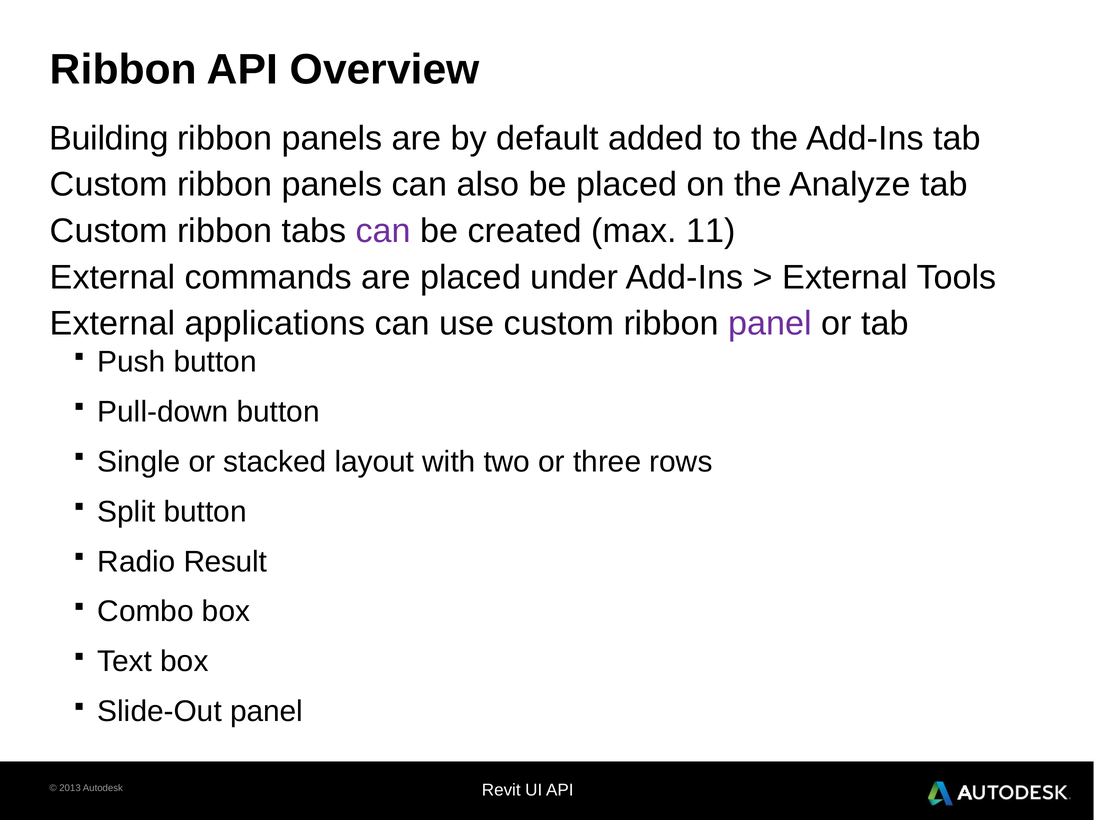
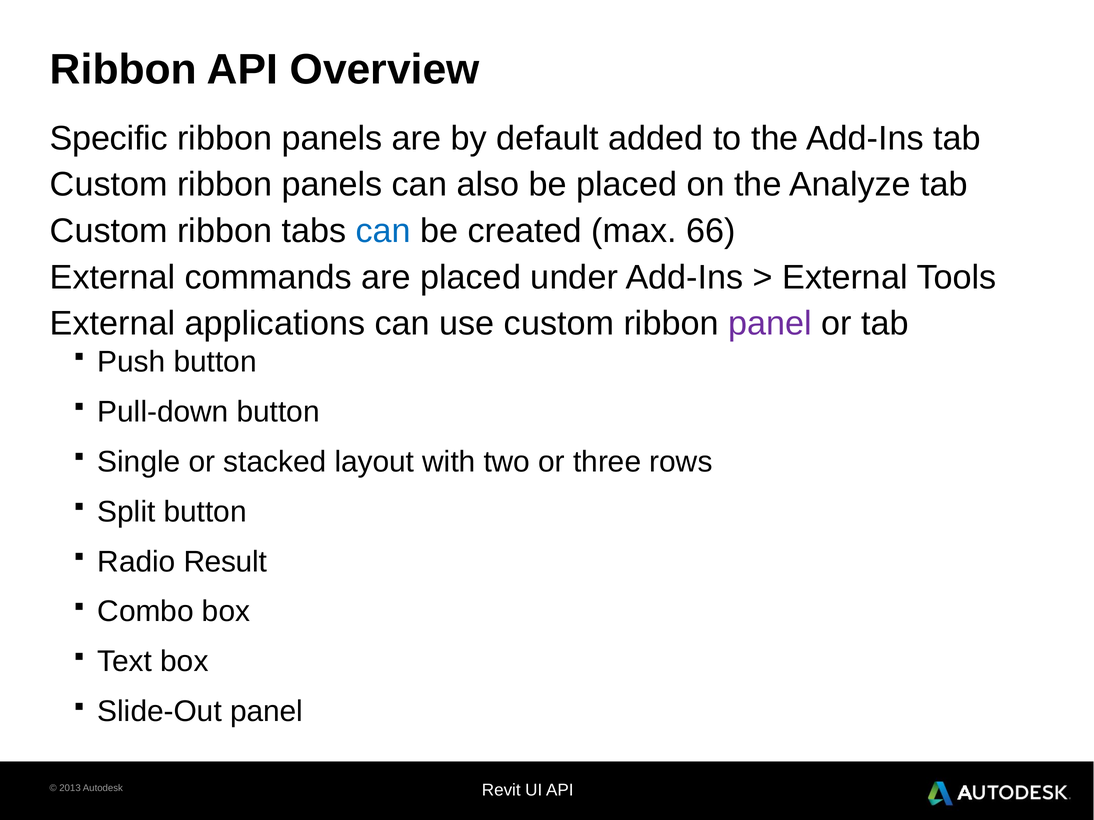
Building: Building -> Specific (109, 138)
can colour: purple -> blue (383, 231)
11: 11 -> 66 (711, 231)
